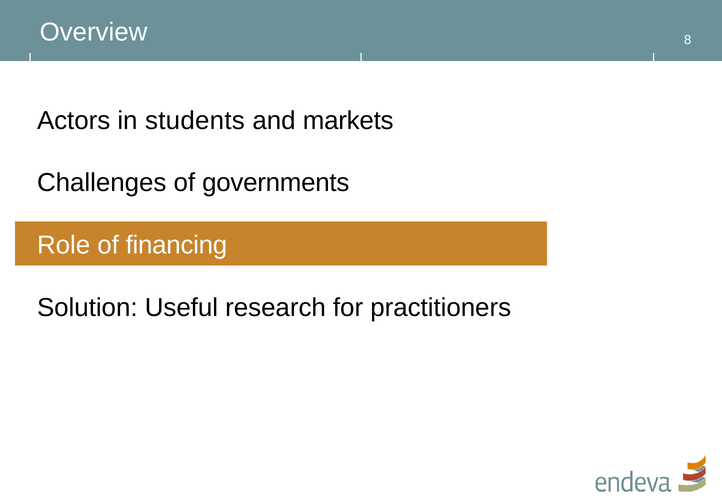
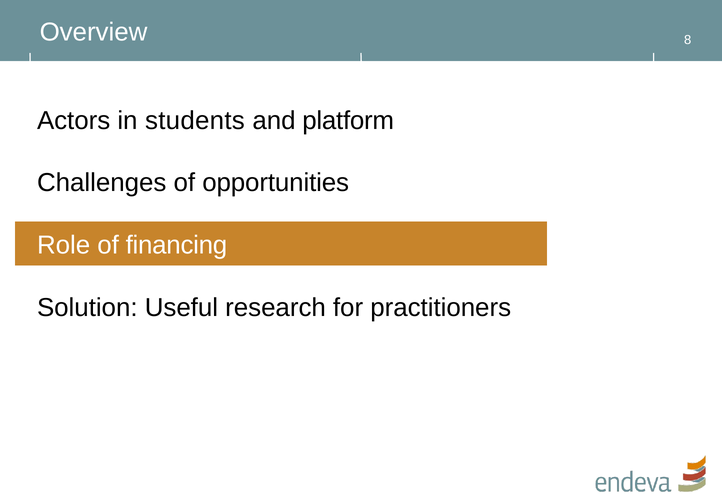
markets: markets -> platform (348, 121)
governments: governments -> opportunities (276, 183)
